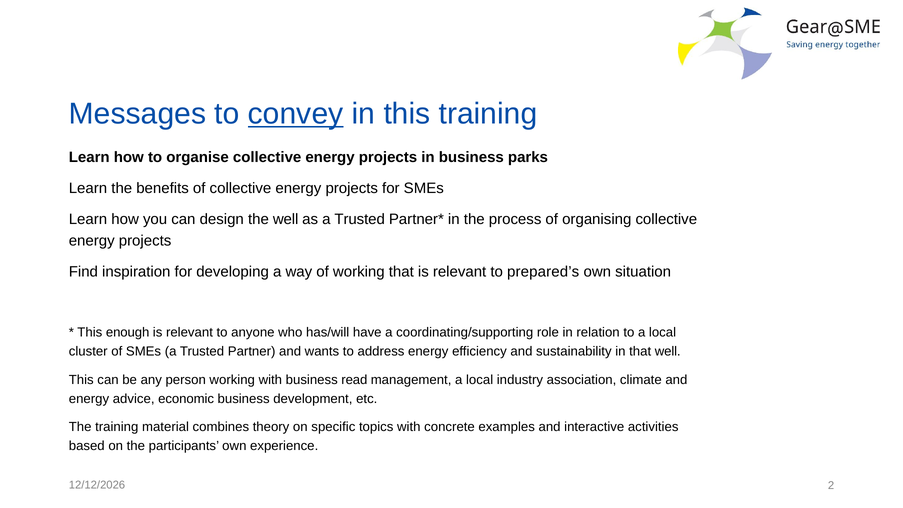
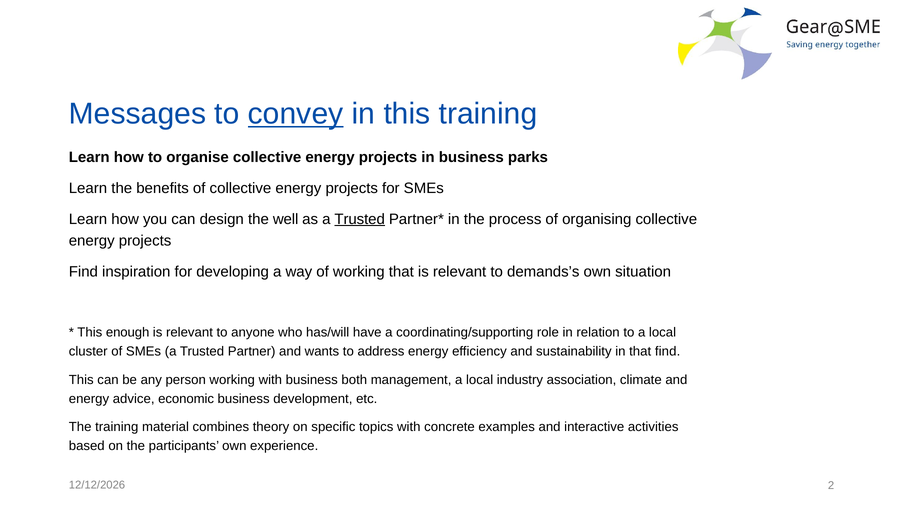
Trusted underline: none -> present (360, 219)
prepared’s: prepared’s -> demands’s (543, 272)
that well: well -> find (668, 351)
read: read -> both (354, 380)
